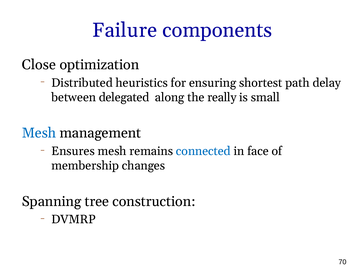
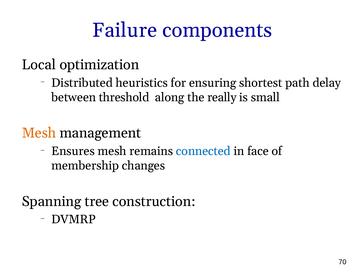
Close: Close -> Local (39, 65)
delegated: delegated -> threshold (124, 97)
Mesh colour: blue -> orange (39, 133)
